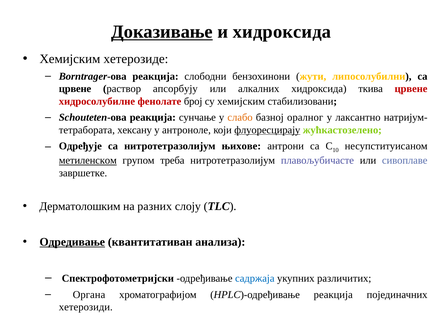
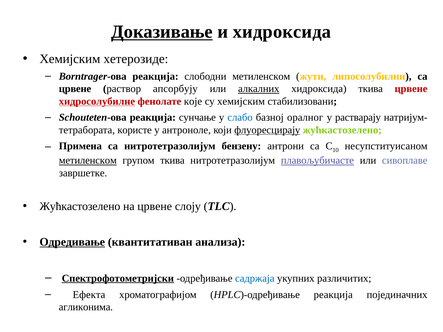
слободни бензохинони: бензохинони -> метиленском (261, 76)
алкалних underline: none -> present (259, 89)
хидросолубилне underline: none -> present (97, 101)
број: број -> које (193, 101)
слабо colour: orange -> blue (240, 118)
лаксантно: лаксантно -> растварају (358, 118)
хексану: хексану -> користе (135, 130)
Одређује: Одређује -> Примена (80, 146)
њихове: њихове -> бензену (241, 146)
групом треба: треба -> ткива (172, 161)
плавољубичасте underline: none -> present (317, 161)
Дерматолошким: Дерматолошким -> Жућкастозелено (80, 206)
на разних: разних -> црвене (155, 206)
Спектрофотометријски underline: none -> present (118, 278)
Органа: Органа -> Ефекта (89, 295)
хетерозиди: хетерозиди -> агликонима (86, 307)
